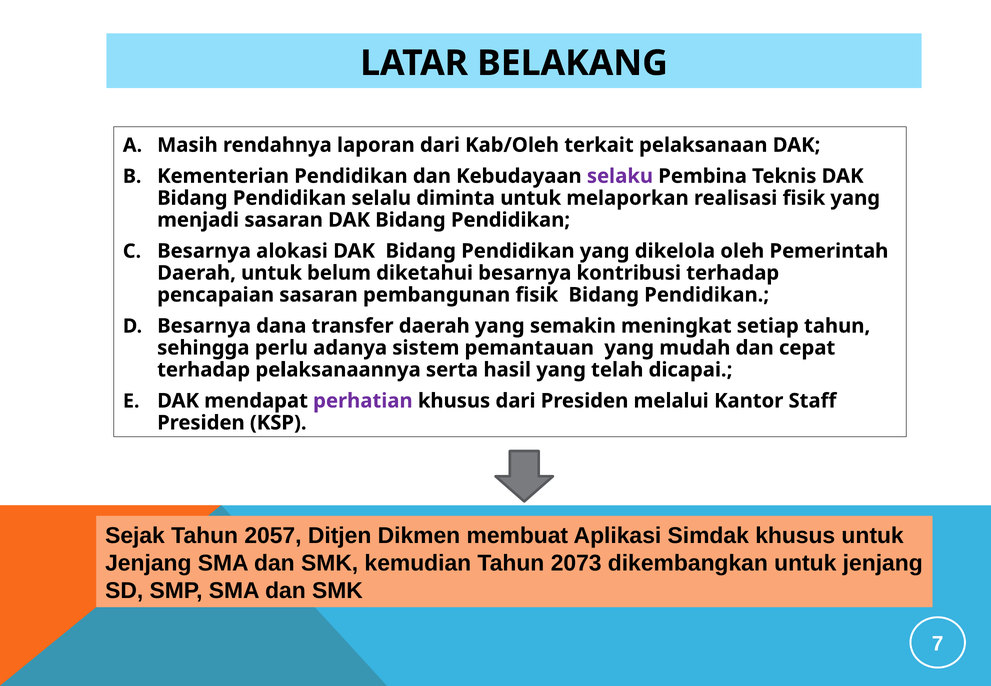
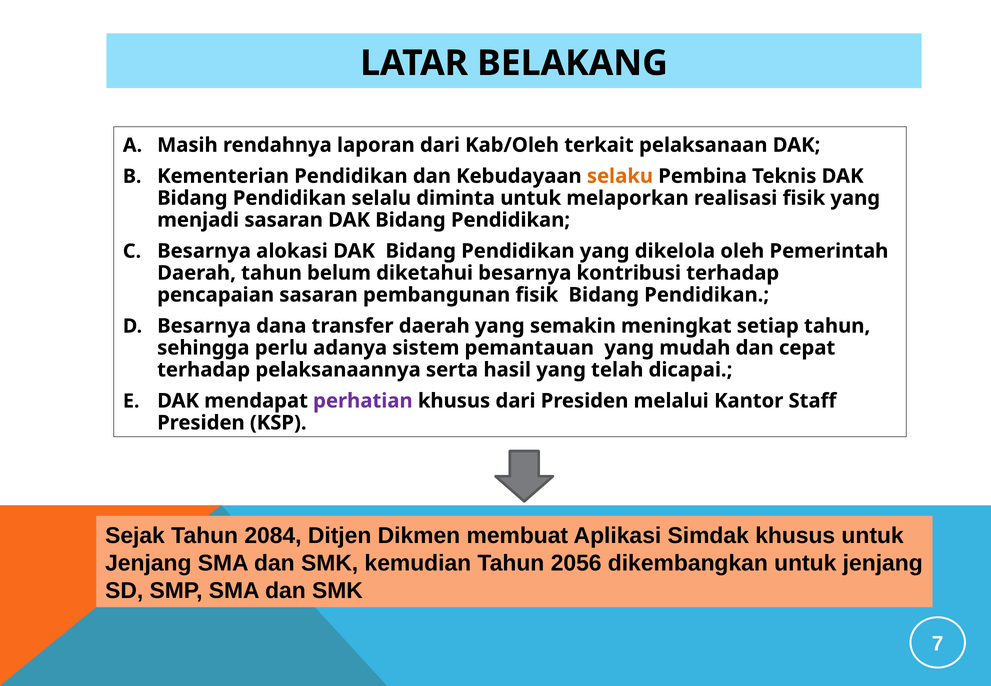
selaku colour: purple -> orange (620, 176)
Daerah untuk: untuk -> tahun (271, 273)
2057: 2057 -> 2084 (273, 536)
2073: 2073 -> 2056 (576, 563)
